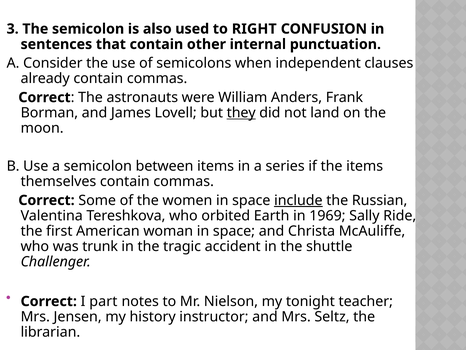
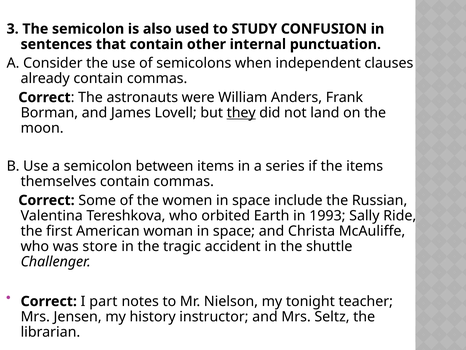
RIGHT: RIGHT -> STUDY (254, 29)
include underline: present -> none (298, 200)
1969: 1969 -> 1993 (327, 215)
trunk: trunk -> store (100, 246)
